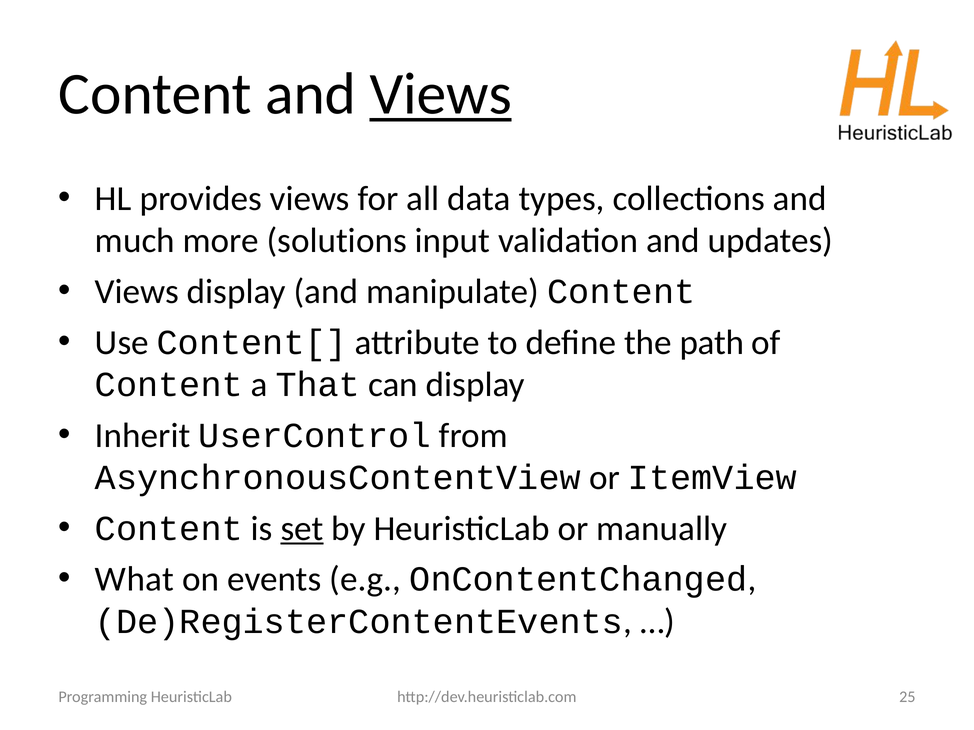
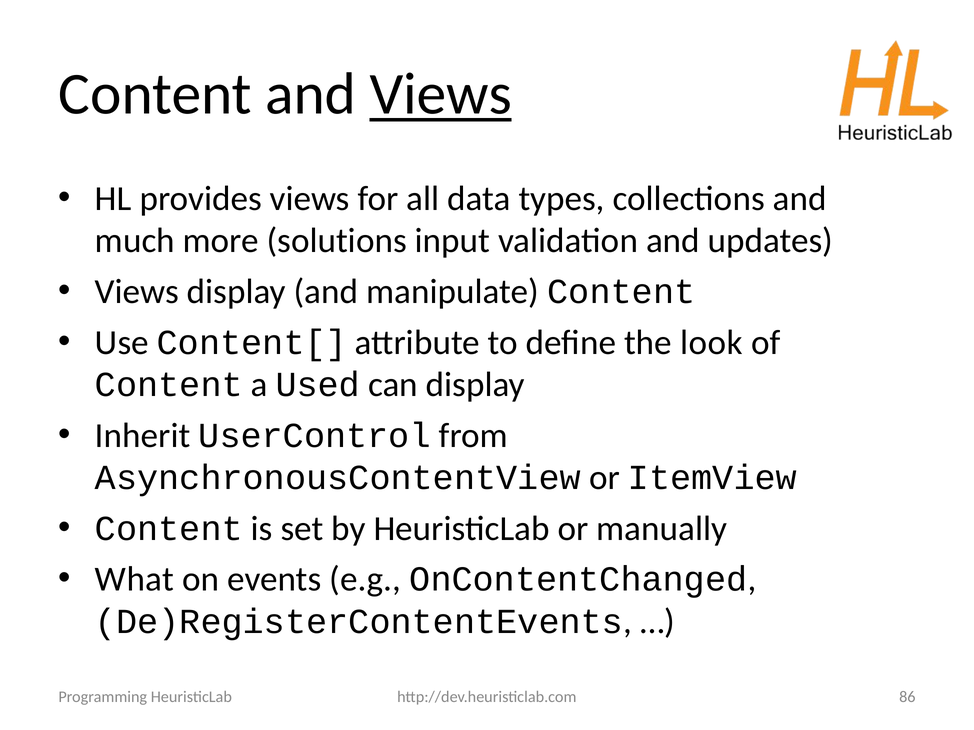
path: path -> look (711, 343)
That: That -> Used (318, 385)
set underline: present -> none (302, 529)
25: 25 -> 86 (907, 697)
